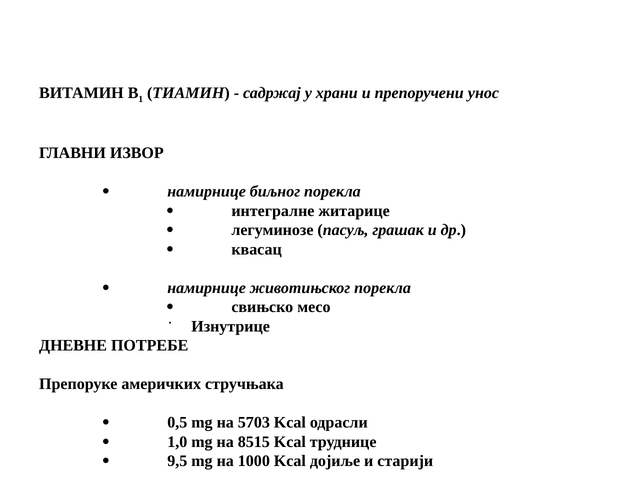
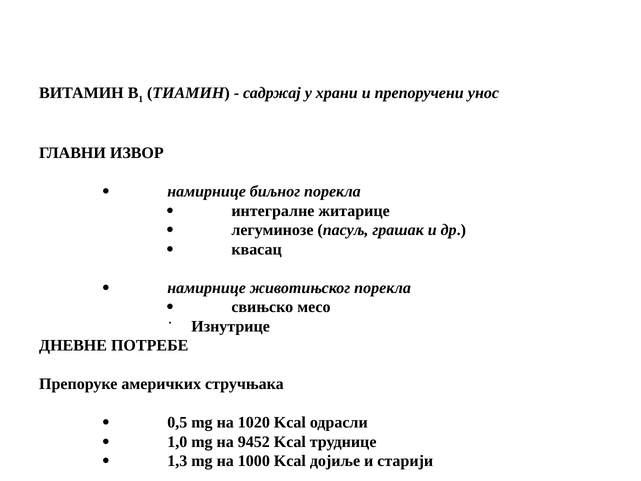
5703: 5703 -> 1020 (254, 422)
8515: 8515 -> 9452 (254, 442)
9,5: 9,5 -> 1,3 (177, 461)
